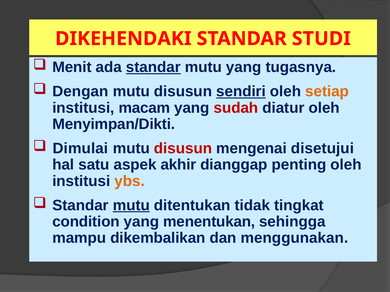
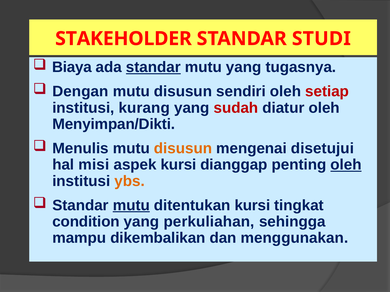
DIKEHENDAKI: DIKEHENDAKI -> STAKEHOLDER (123, 39)
Menit: Menit -> Biaya (72, 67)
sendiri underline: present -> none (241, 92)
setiap colour: orange -> red (327, 92)
macam: macam -> kurang (144, 108)
Dimulai: Dimulai -> Menulis (80, 149)
disusun colour: red -> orange (183, 149)
satu: satu -> misi (94, 165)
aspek akhir: akhir -> kursi (178, 165)
oleh underline: none -> present (346, 165)
ditentukan tidak: tidak -> kursi (252, 206)
menentukan: menentukan -> perkuliahan (209, 222)
